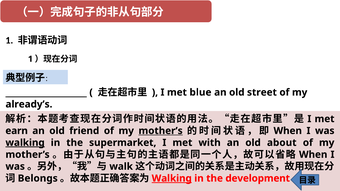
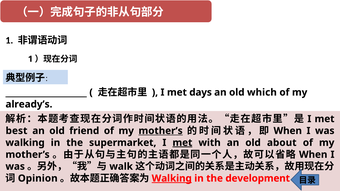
blue: blue -> days (201, 92)
street: street -> which (262, 92)
earn: earn -> best (17, 131)
walking underline: present -> none (25, 143)
met underline: none -> present (182, 143)
Belongs: Belongs -> Opinion (38, 179)
